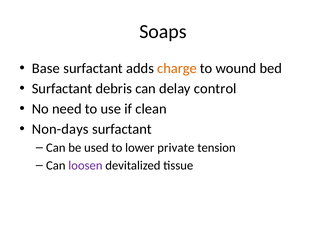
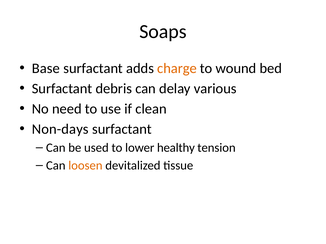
control: control -> various (215, 89)
private: private -> healthy (176, 148)
loosen colour: purple -> orange (85, 166)
